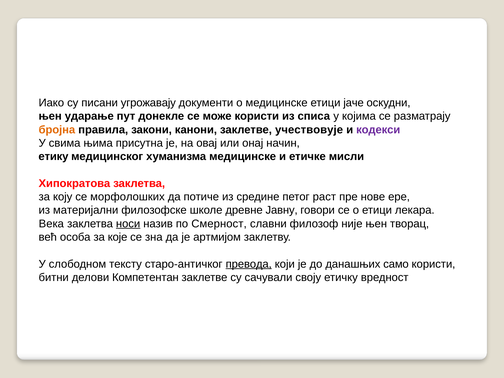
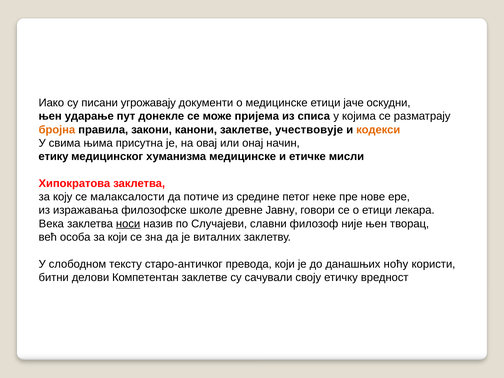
може користи: користи -> пријема (257, 116)
кодекси colour: purple -> orange (378, 130)
морфолошких: морфолошких -> малаксалости (127, 197)
раст: раст -> неке (324, 197)
материјални: материјални -> изражавања (86, 210)
Смерност: Смерност -> Случајеви (219, 224)
за које: које -> који (118, 237)
артмијом: артмијом -> виталних (217, 237)
превода underline: present -> none (249, 264)
само: само -> ноћу (396, 264)
